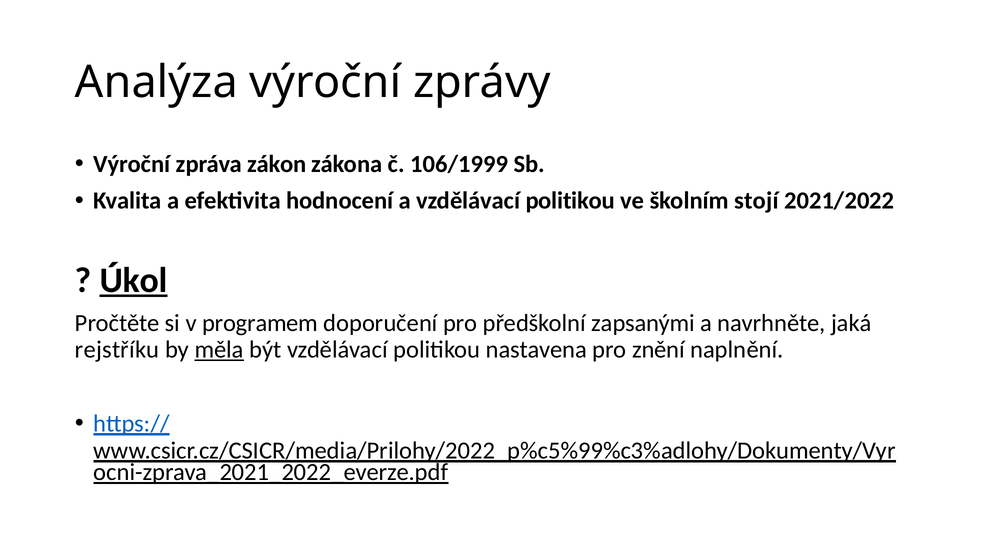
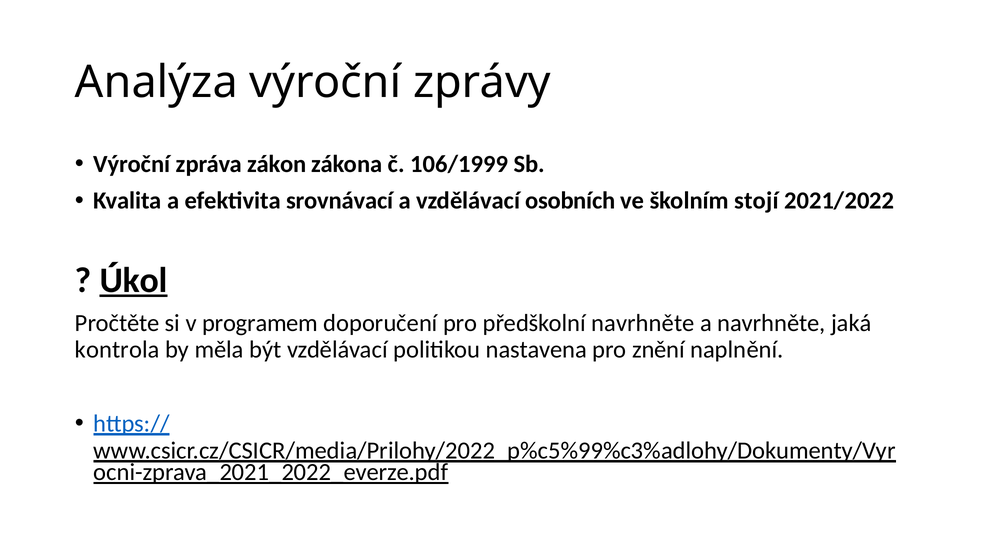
hodnocení: hodnocení -> srovnávací (340, 201)
a vzdělávací politikou: politikou -> osobních (570, 201)
předškolní zapsanými: zapsanými -> navrhněte (643, 323)
rejstříku: rejstříku -> kontrola (117, 350)
měla underline: present -> none (219, 350)
